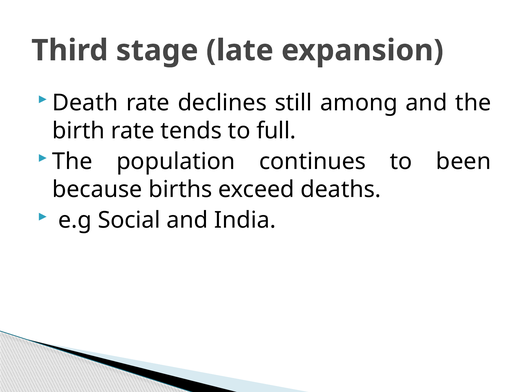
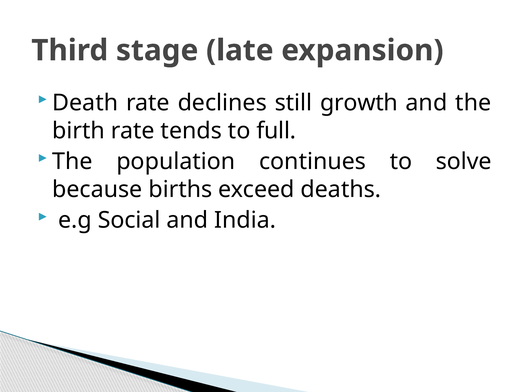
among: among -> growth (359, 103)
been: been -> solve (464, 162)
